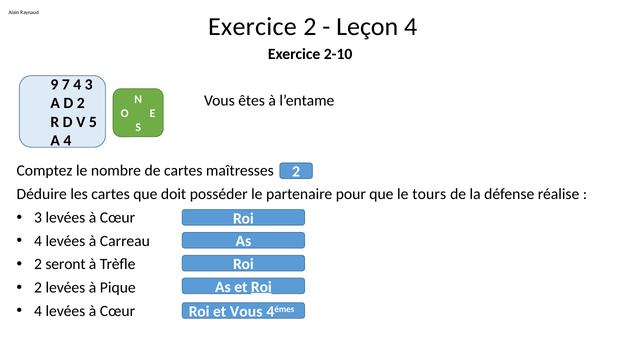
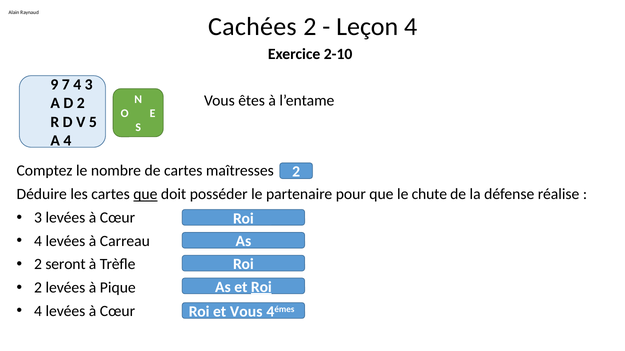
Exercice: Exercice -> Cachées (252, 27)
que underline: none -> present (145, 194)
tours: tours -> chute (429, 194)
